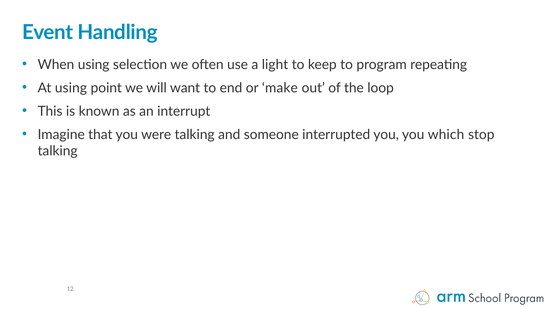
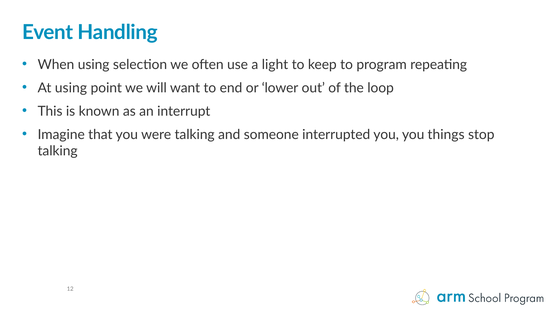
make: make -> lower (280, 88)
which: which -> things (446, 134)
